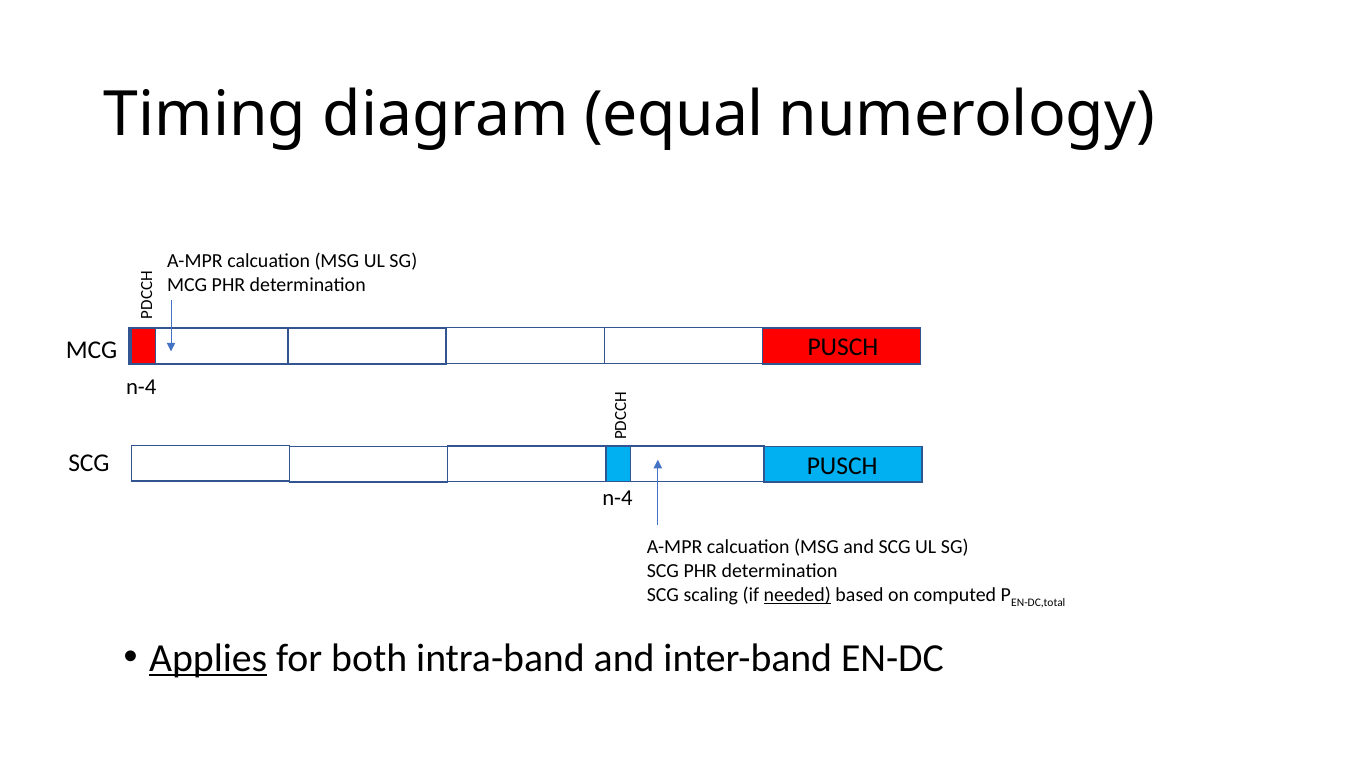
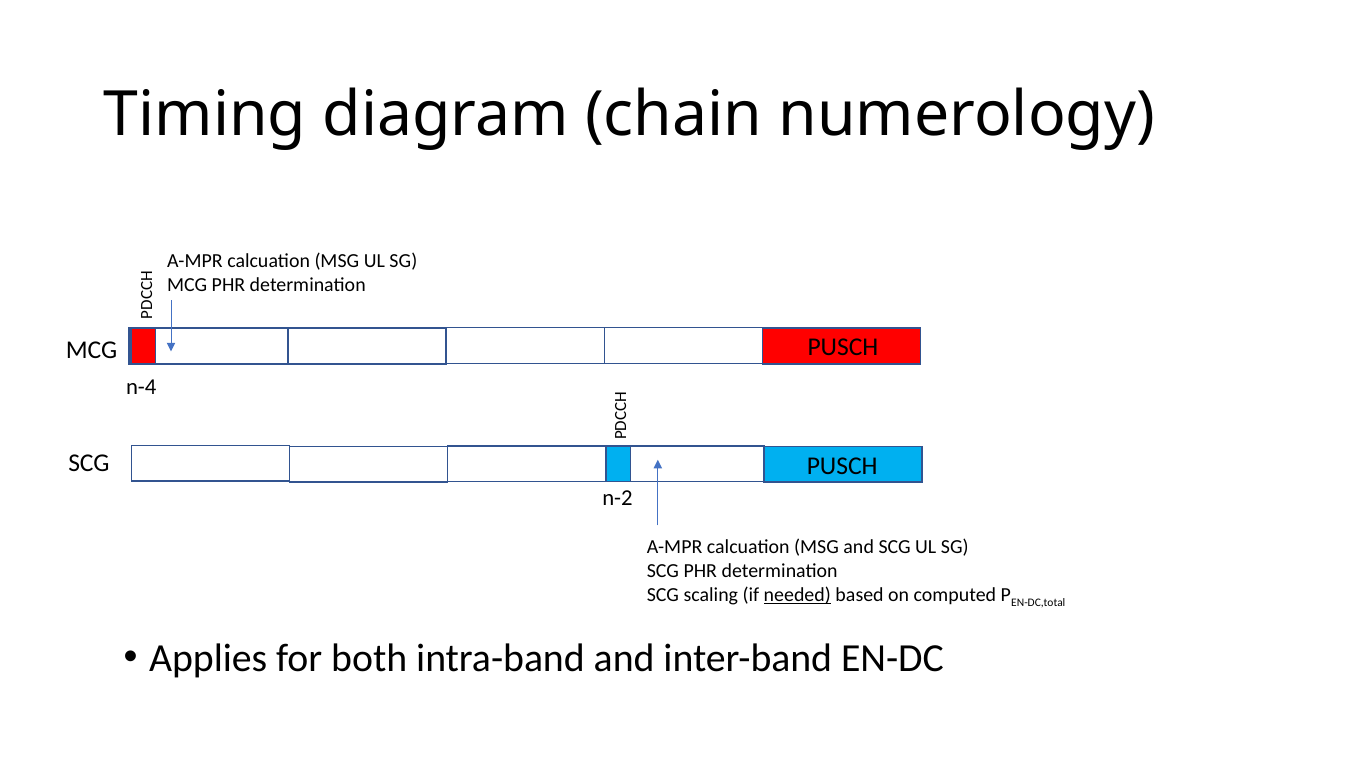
equal: equal -> chain (674, 115)
n-4: n-4 -> n-2 (617, 498)
Applies underline: present -> none (208, 658)
